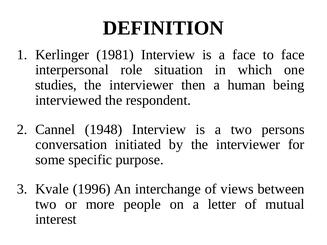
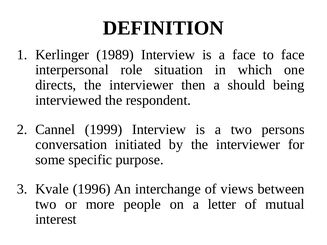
1981: 1981 -> 1989 (115, 55)
studies: studies -> directs (56, 85)
human: human -> should (246, 85)
1948: 1948 -> 1999 (104, 130)
